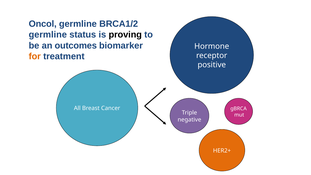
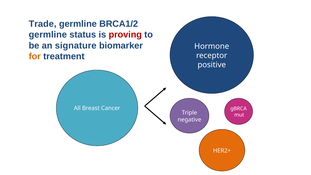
Oncol: Oncol -> Trade (43, 24)
proving colour: black -> red (125, 35)
outcomes: outcomes -> signature (76, 46)
